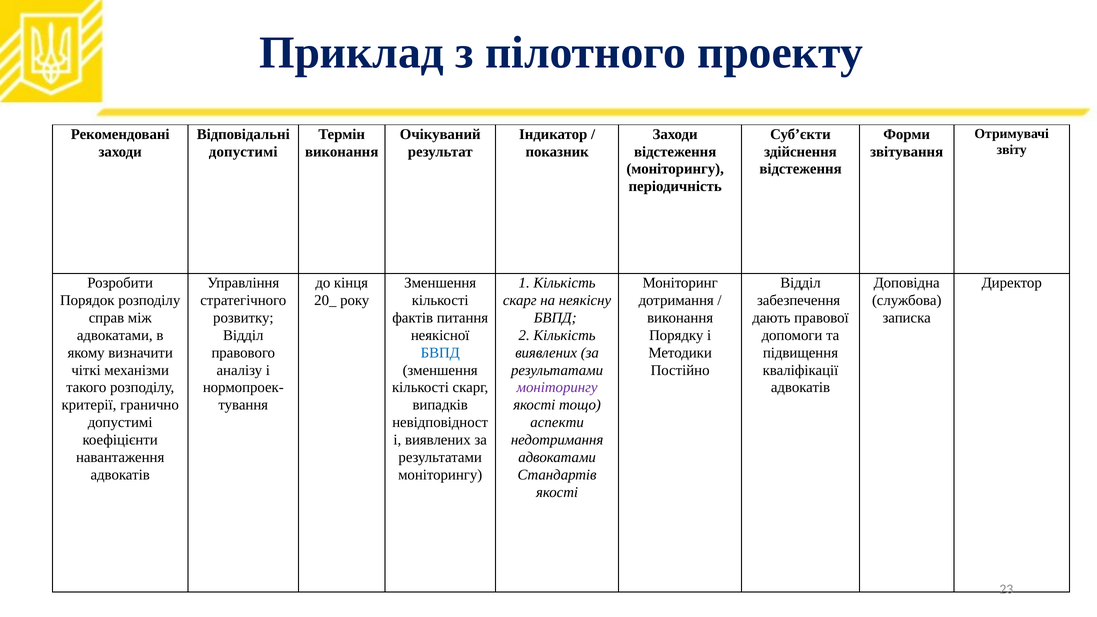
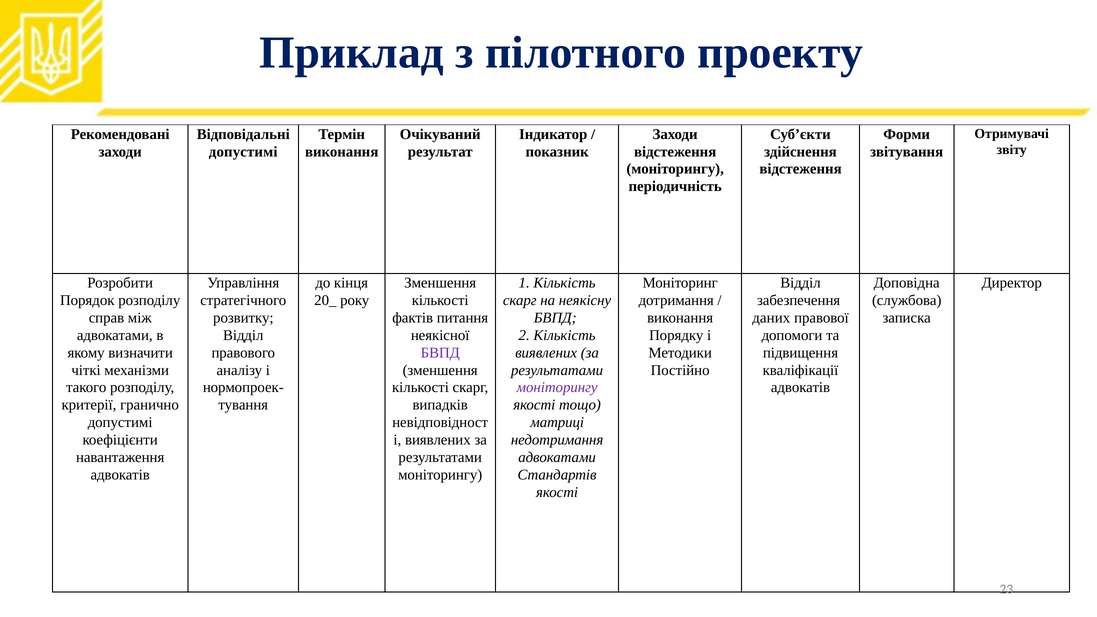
дають: дають -> даних (771, 318)
БВПД colour: blue -> purple (440, 353)
аспекти: аспекти -> матриці (557, 423)
